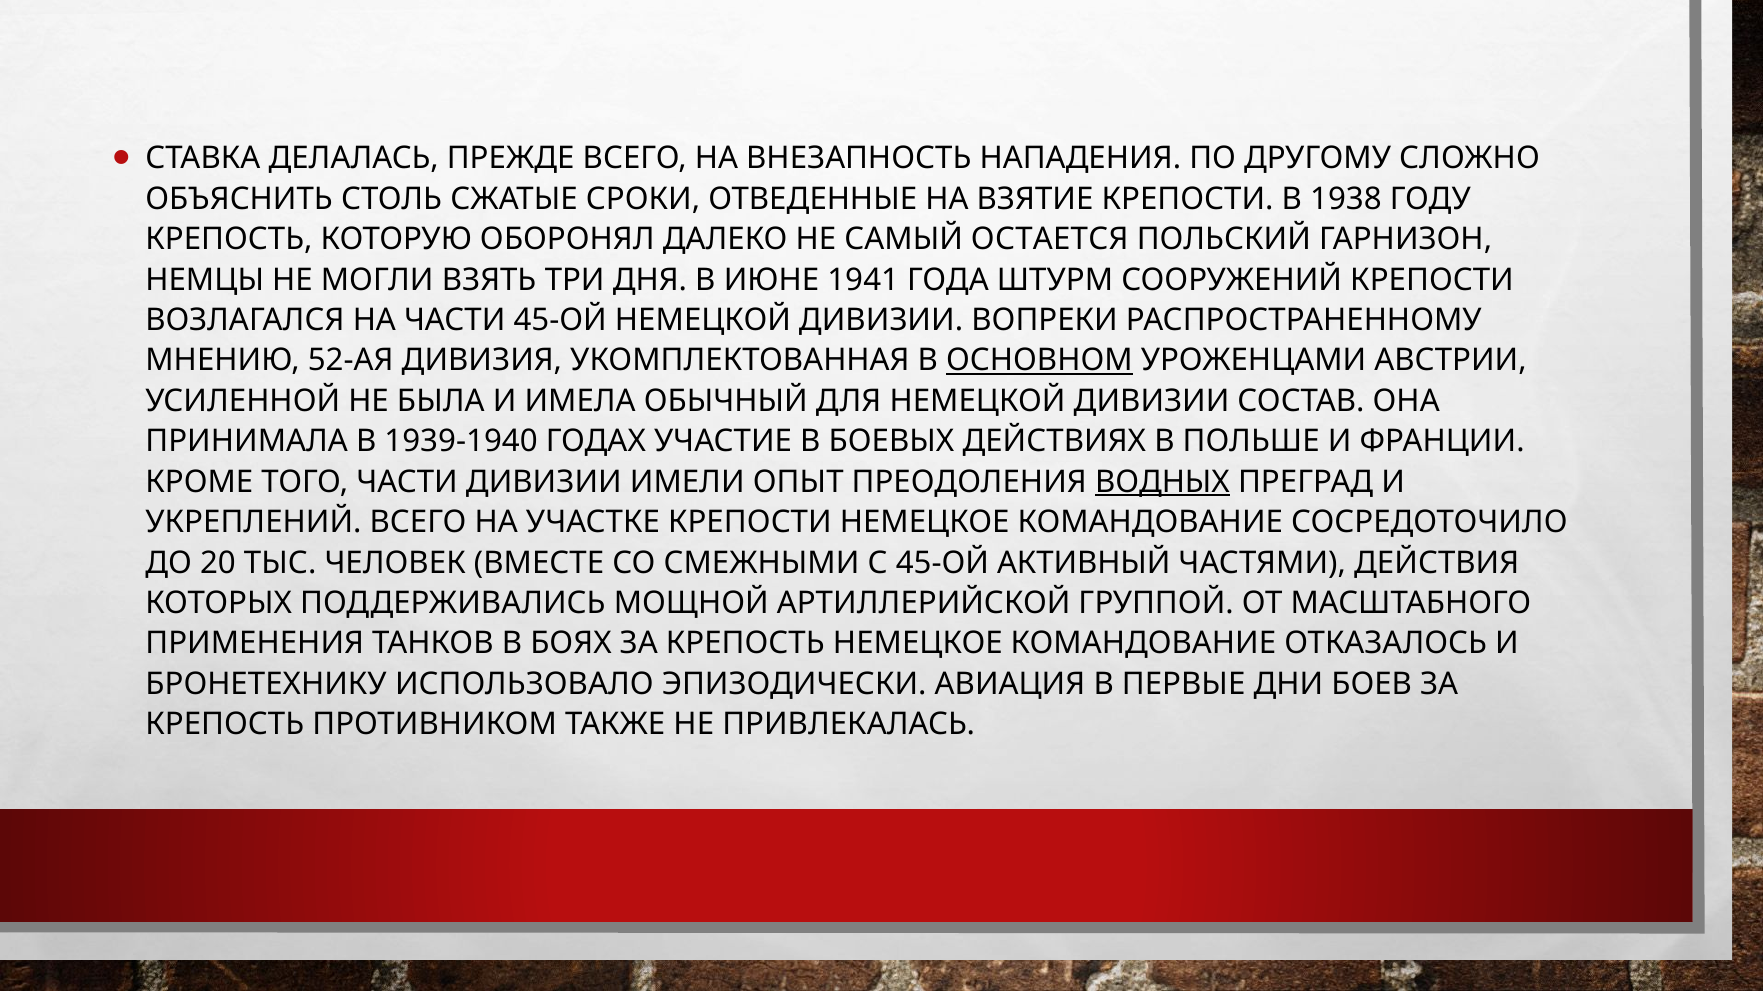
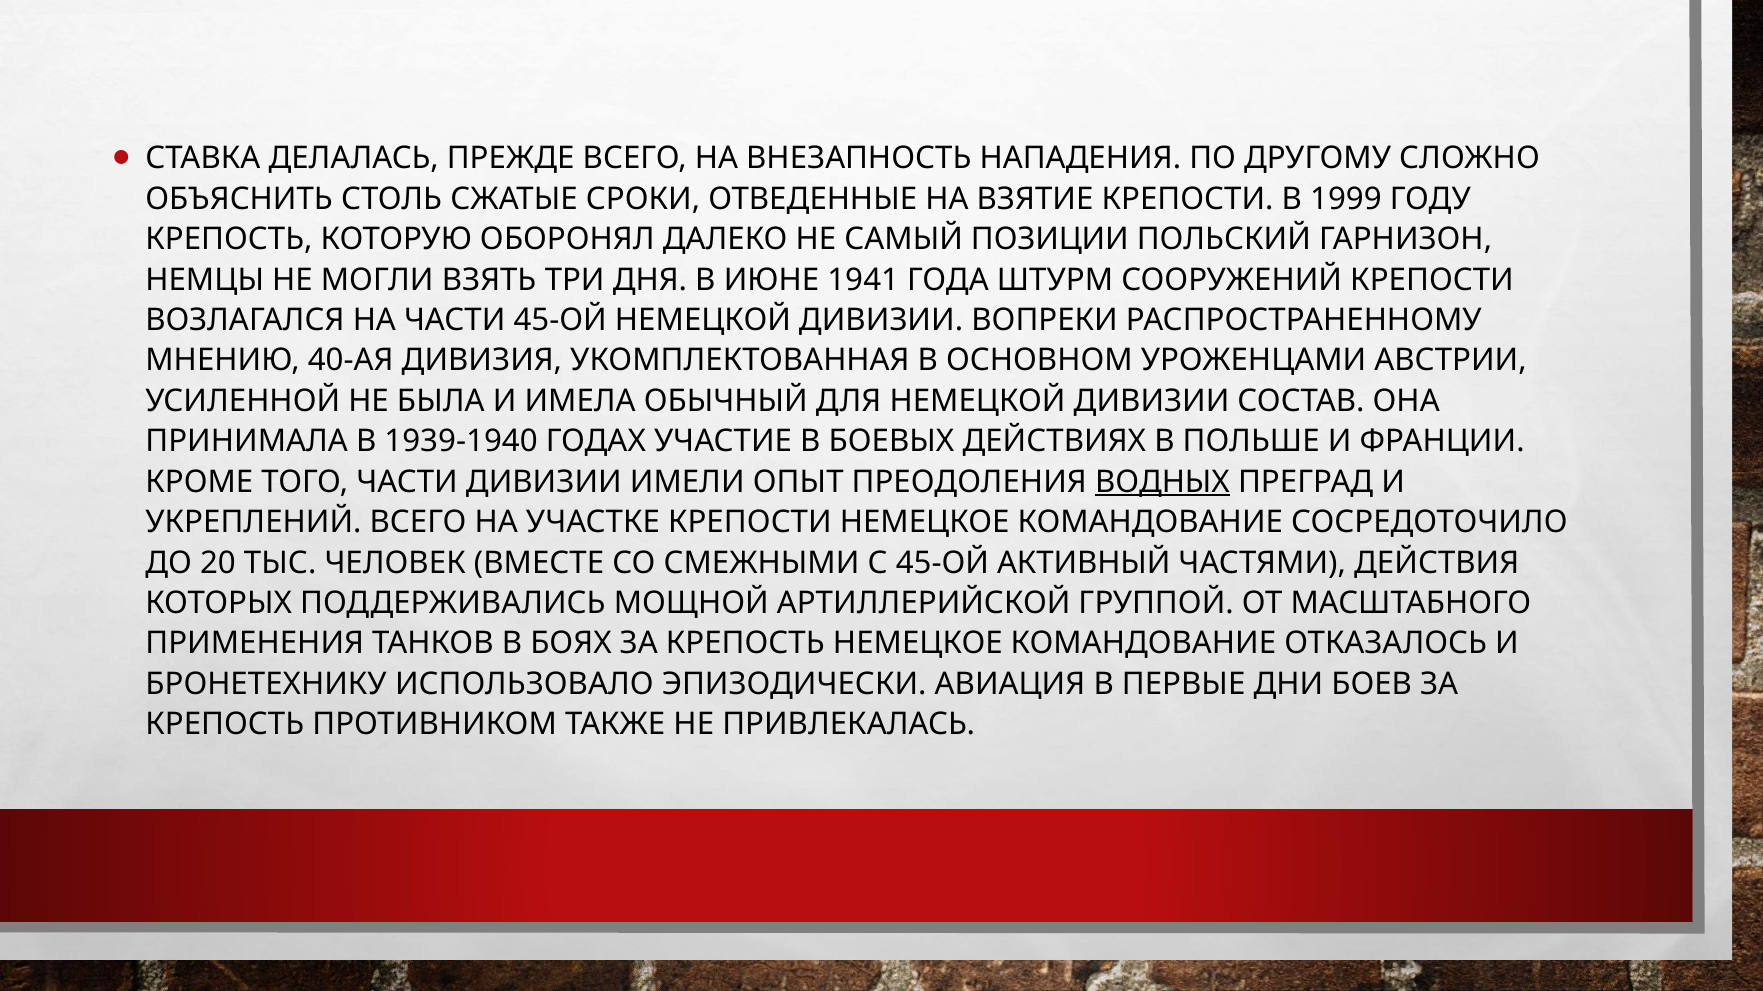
1938: 1938 -> 1999 (1346, 199)
ОСТАЕТСЯ: ОСТАЕТСЯ -> ПОЗИЦИИ (1050, 240)
52-АЯ: 52-АЯ -> 40-АЯ (351, 361)
ОСНОВНОМ underline: present -> none (1039, 361)
